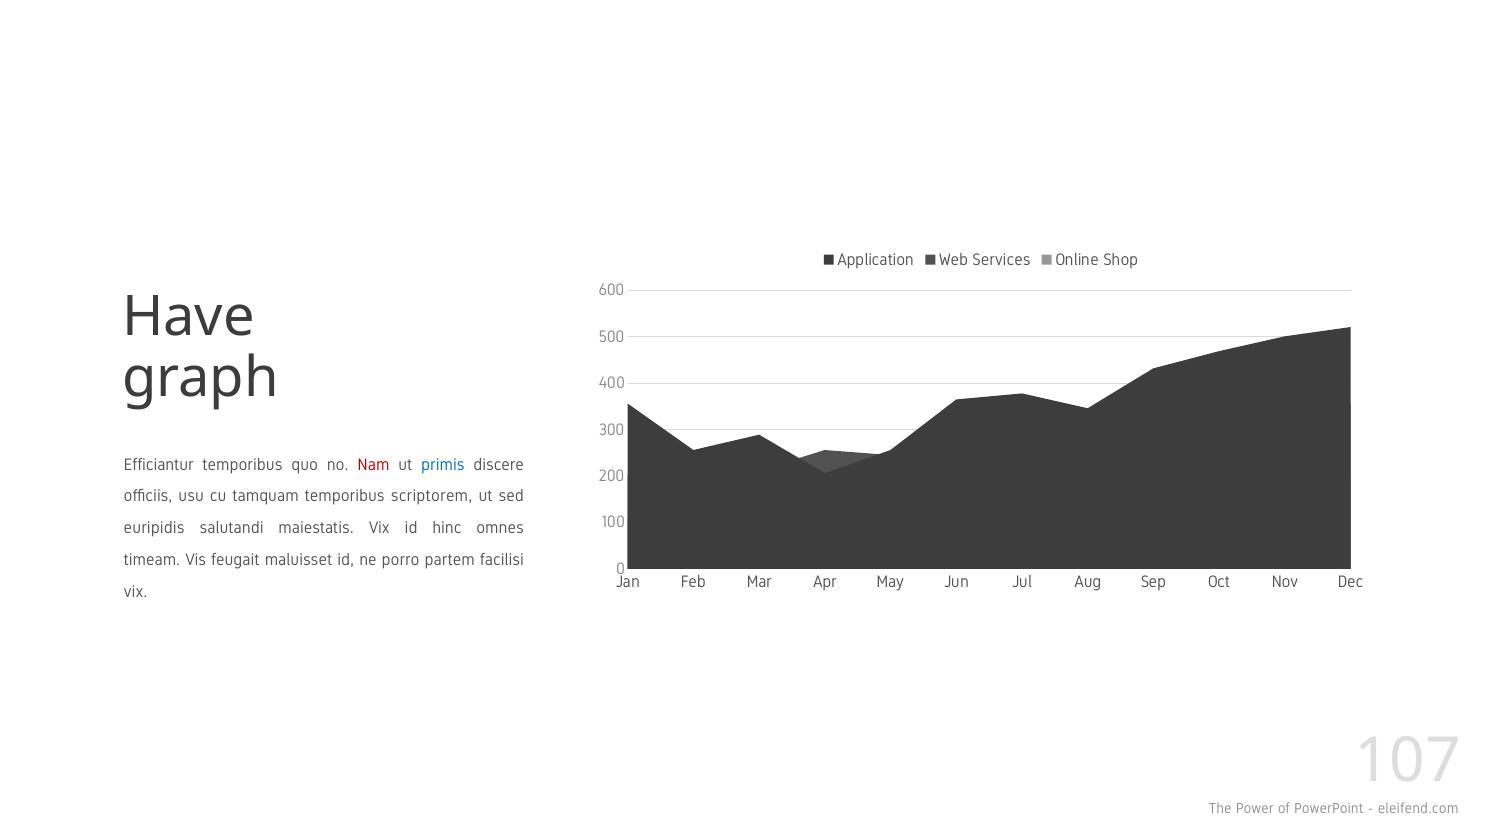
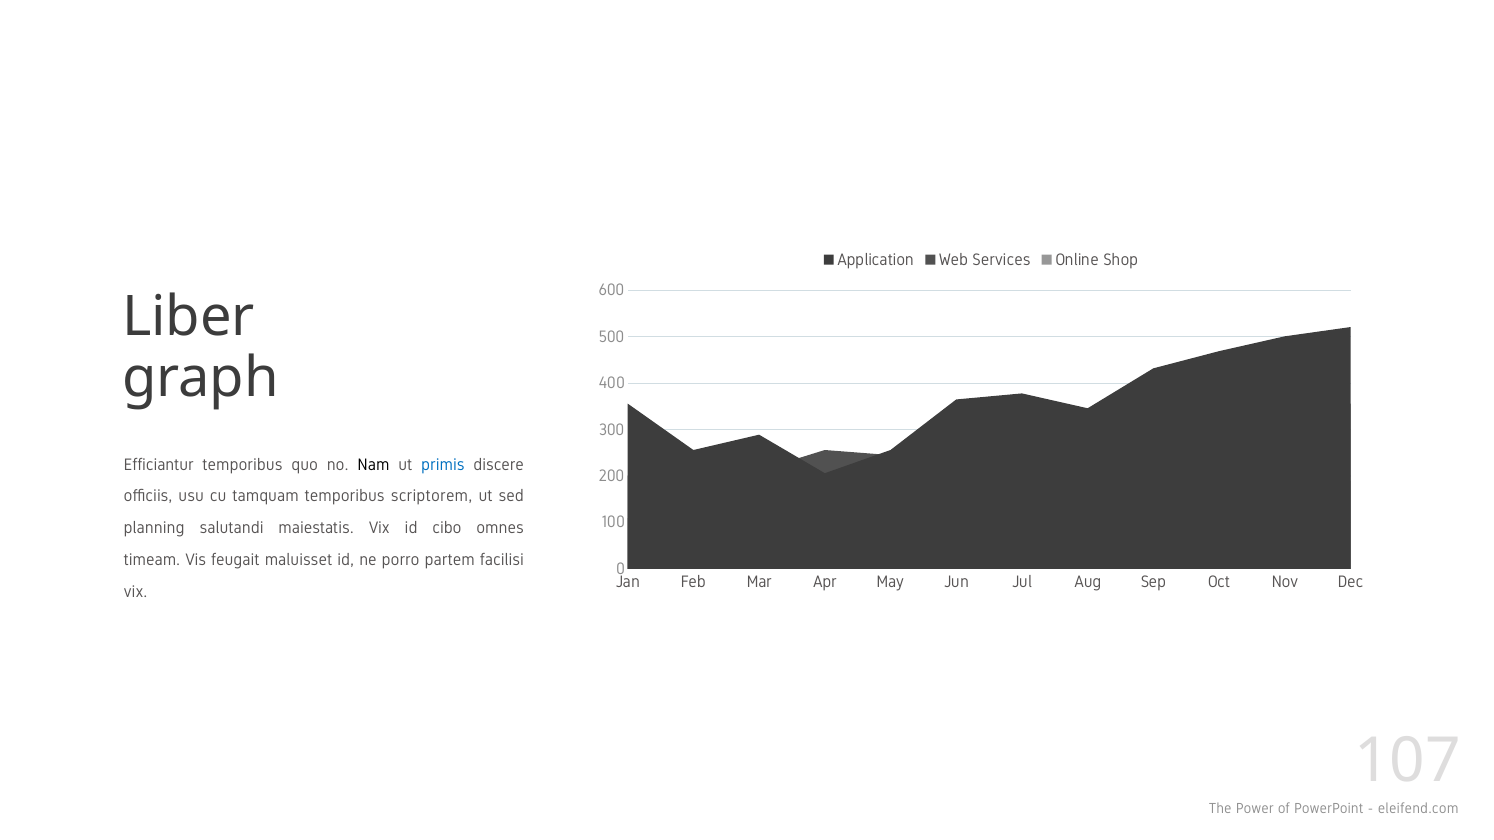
Have: Have -> Liber (188, 317)
Nam colour: red -> black (373, 465)
euripidis: euripidis -> planning (154, 528)
hinc: hinc -> cibo (447, 528)
